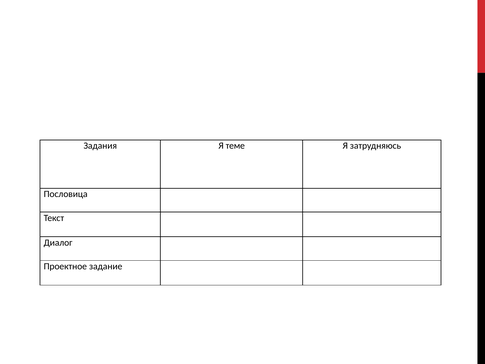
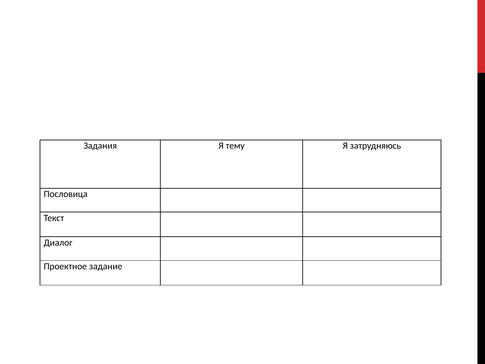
теме: теме -> тему (235, 146)
